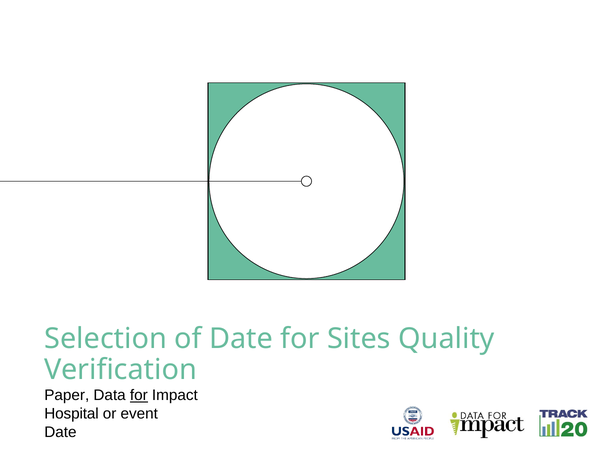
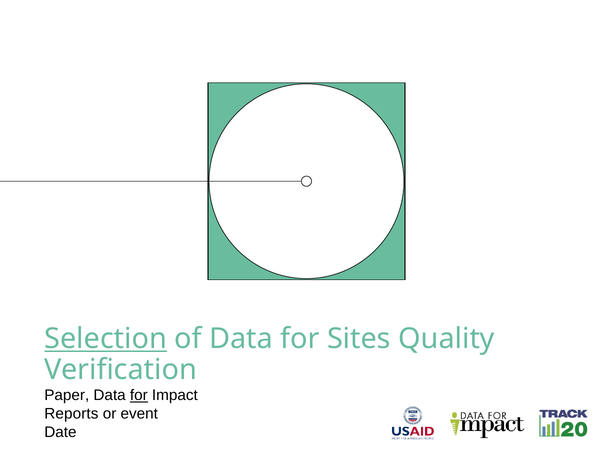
Selection underline: none -> present (106, 339)
of Date: Date -> Data (241, 339)
Hospital: Hospital -> Reports (71, 414)
